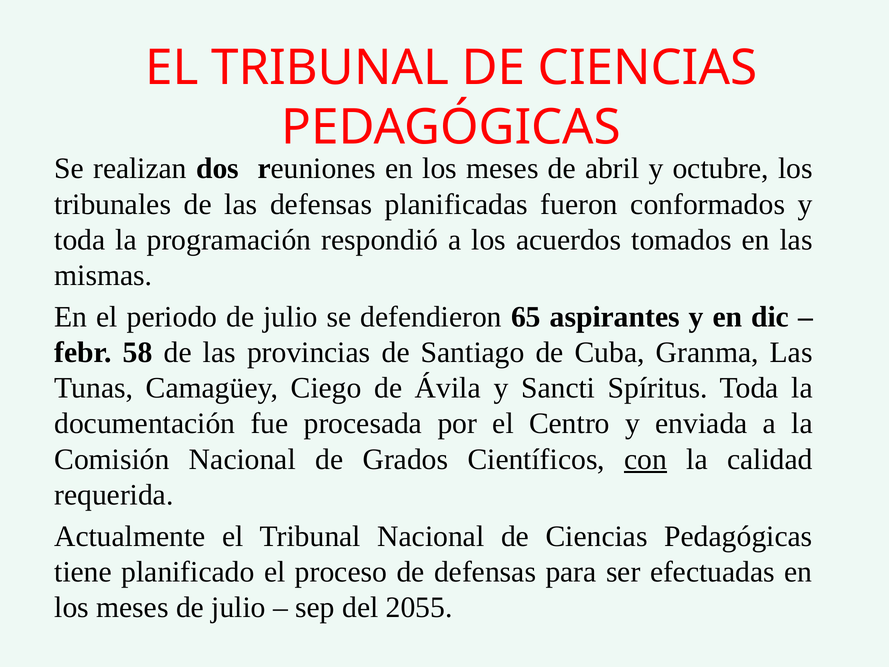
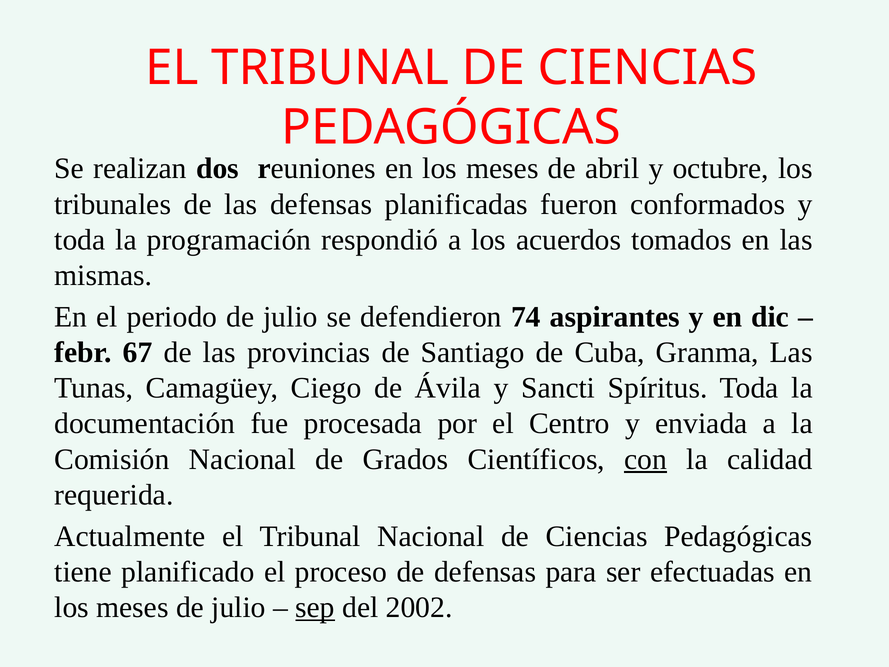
65: 65 -> 74 (526, 317)
58: 58 -> 67 (138, 352)
sep underline: none -> present (315, 607)
2055: 2055 -> 2002 (419, 607)
